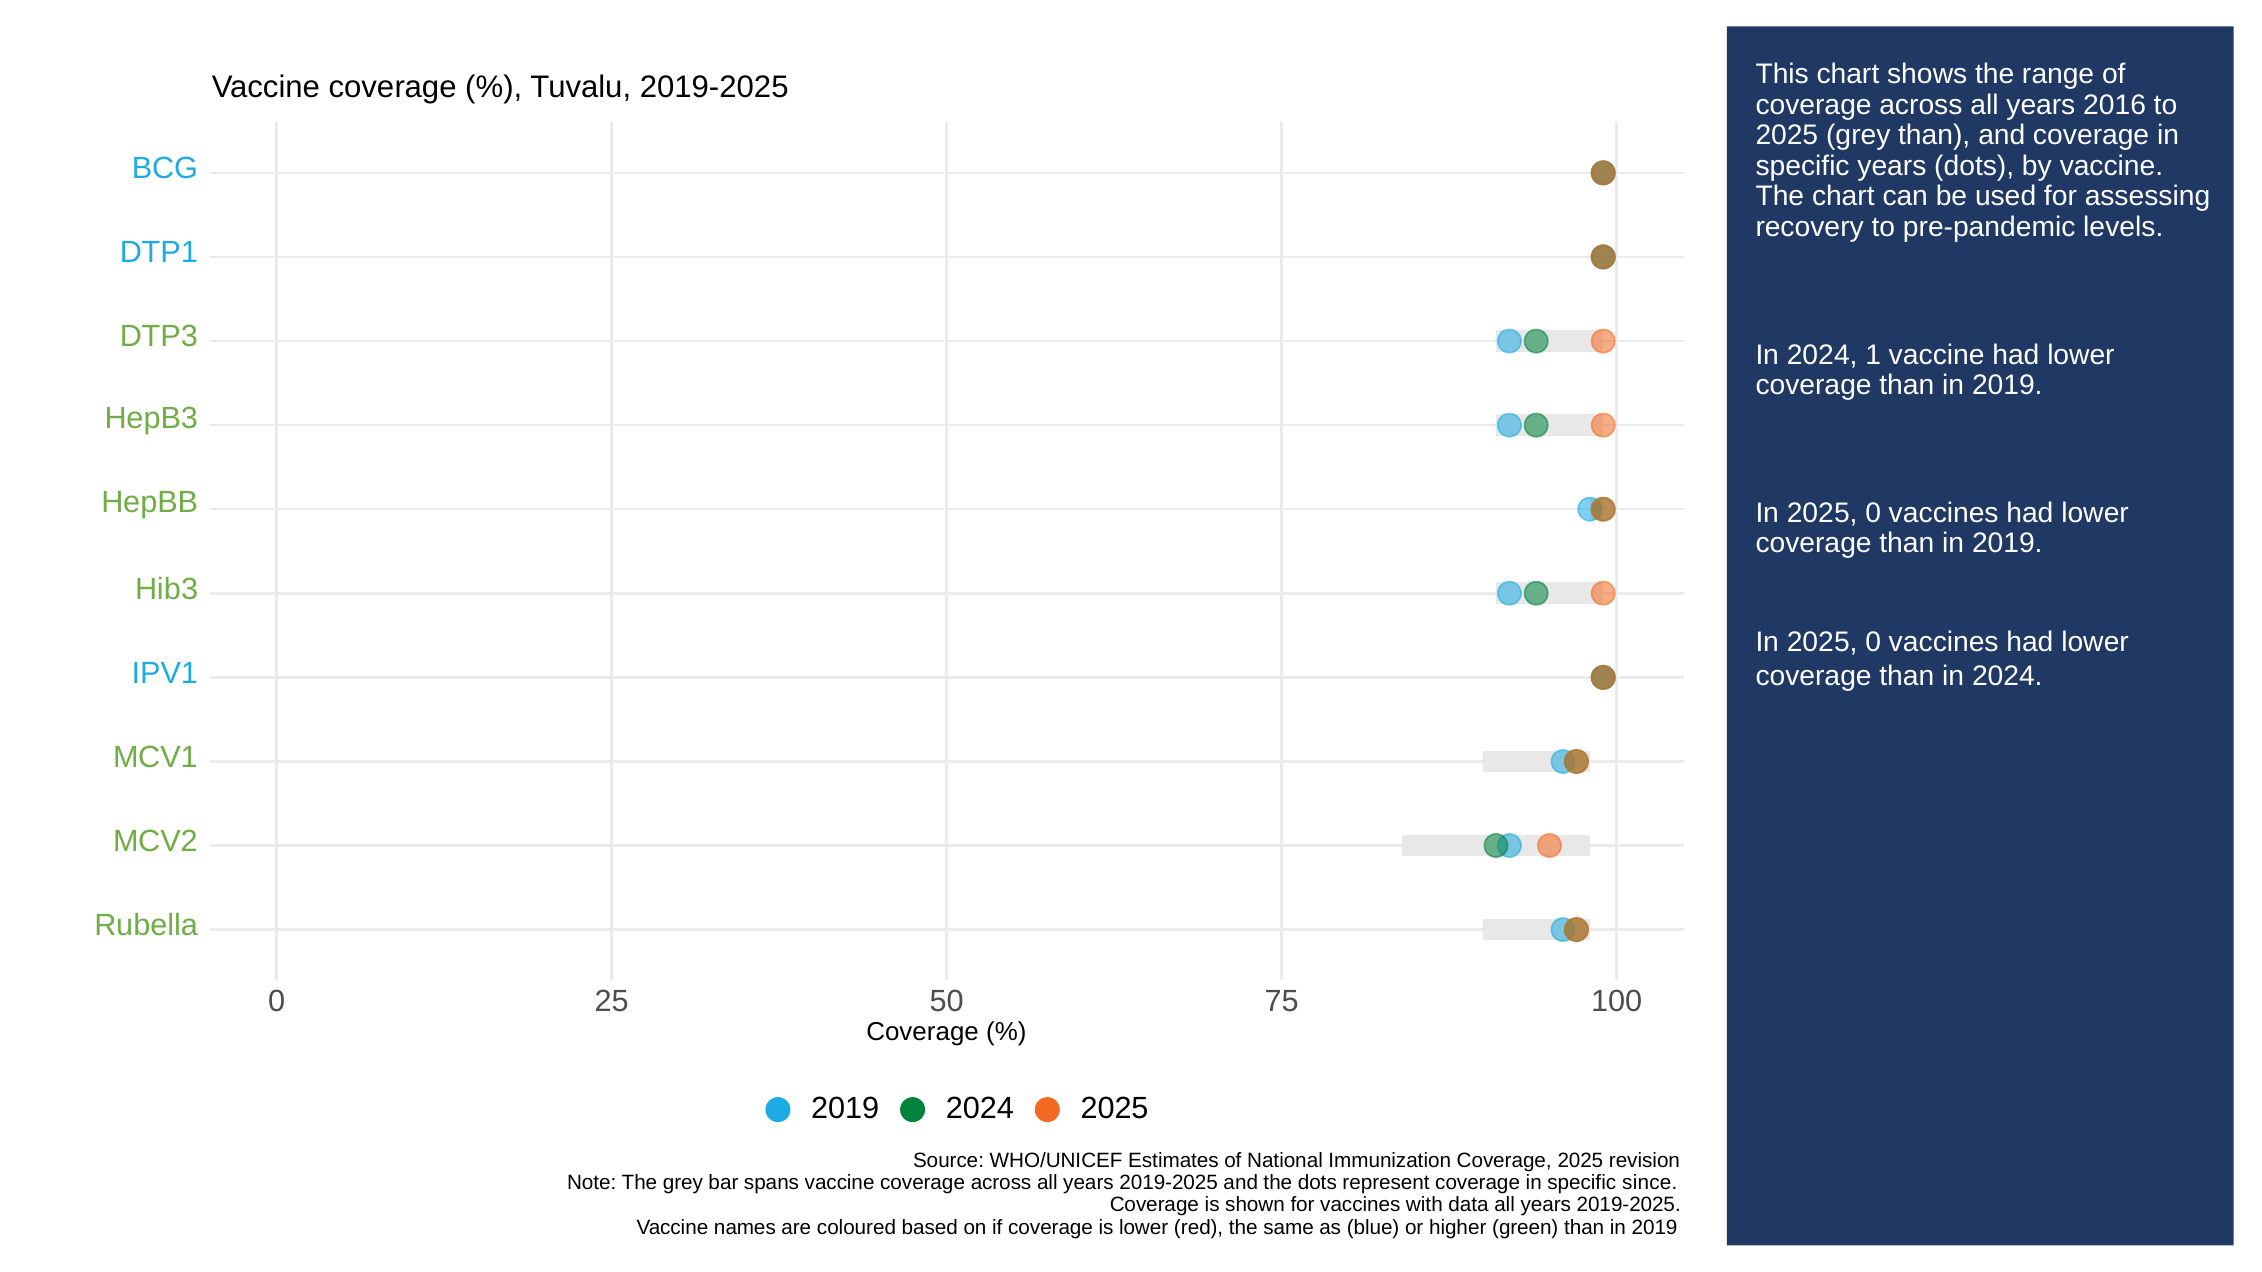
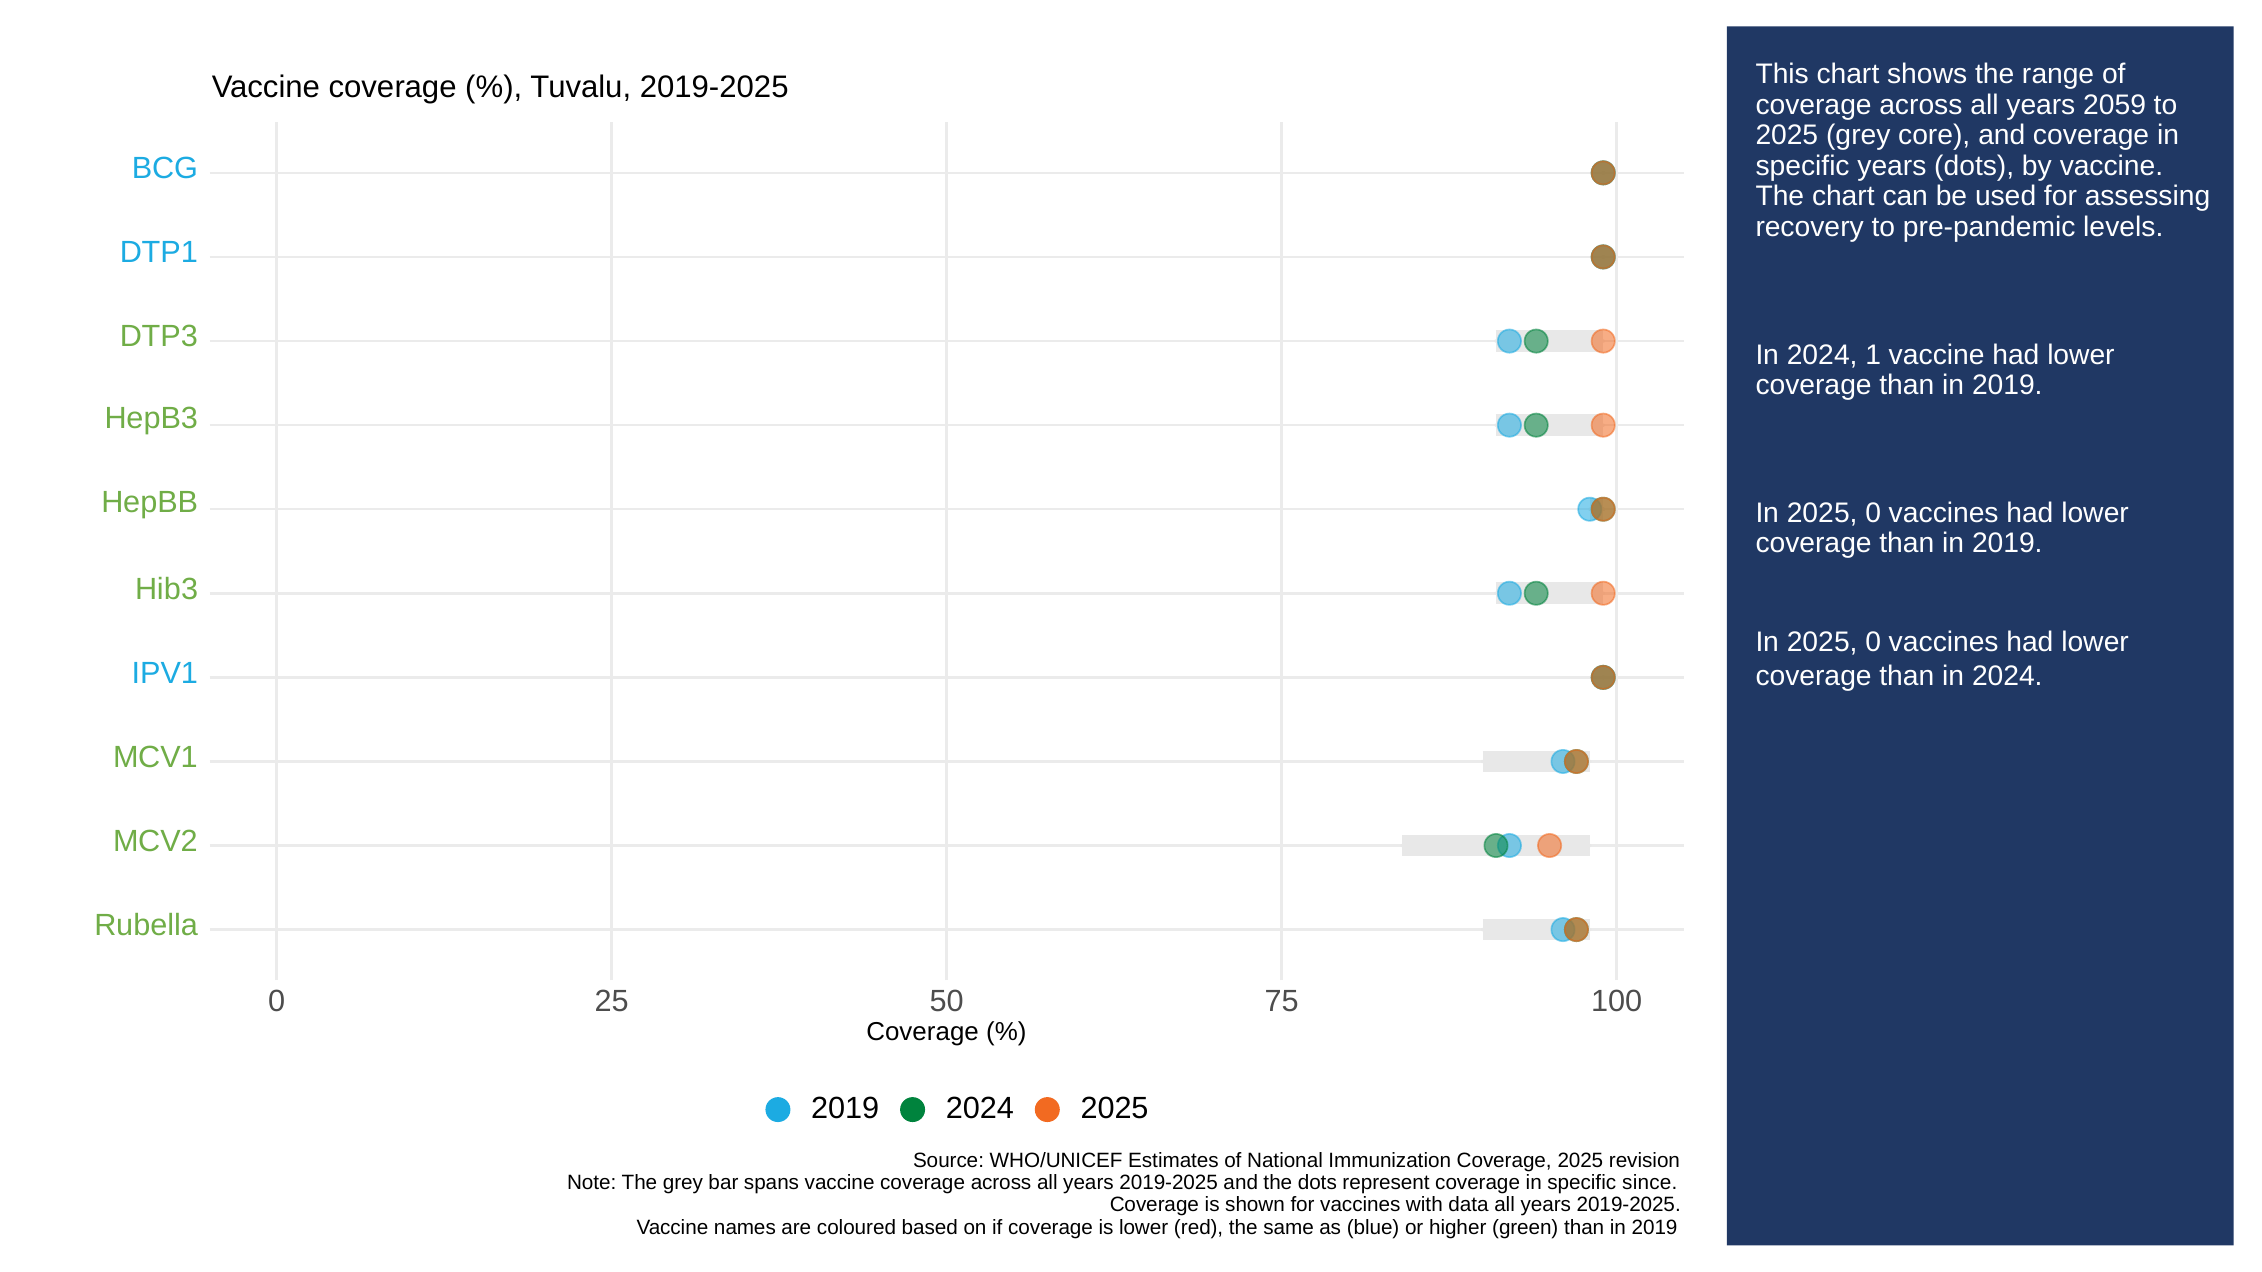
2016: 2016 -> 2059 (2115, 105)
grey than: than -> core (1934, 135)
